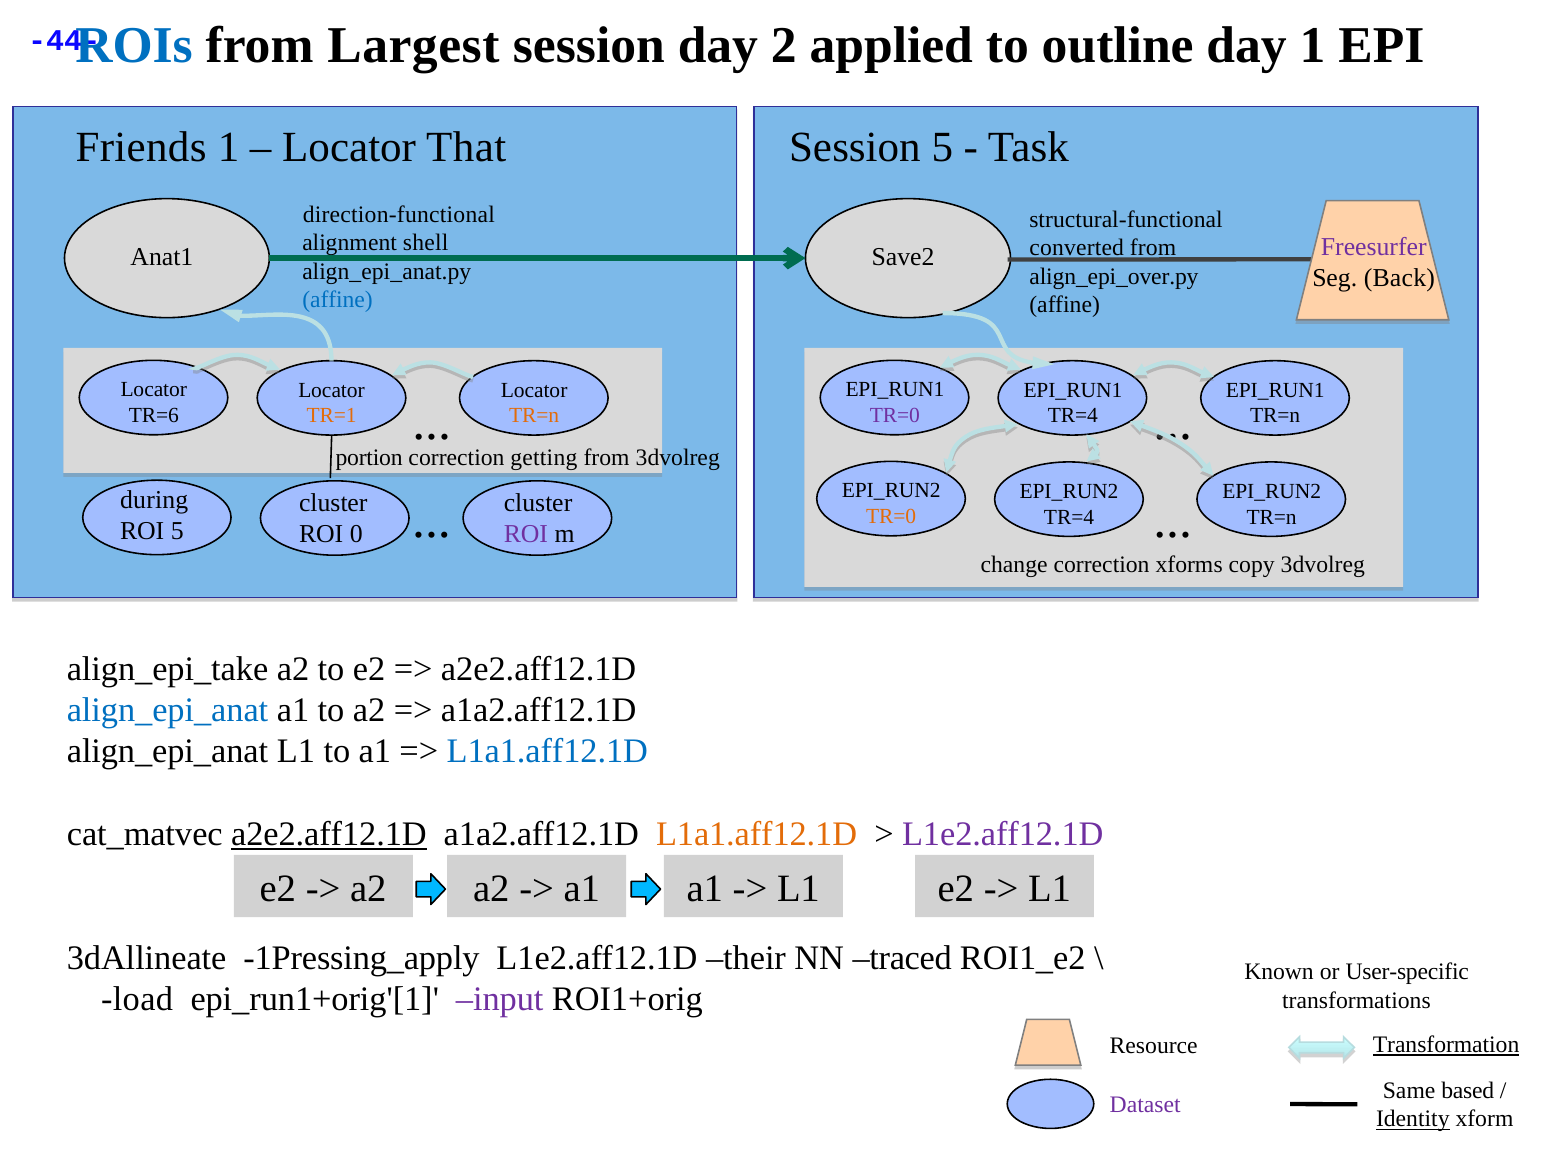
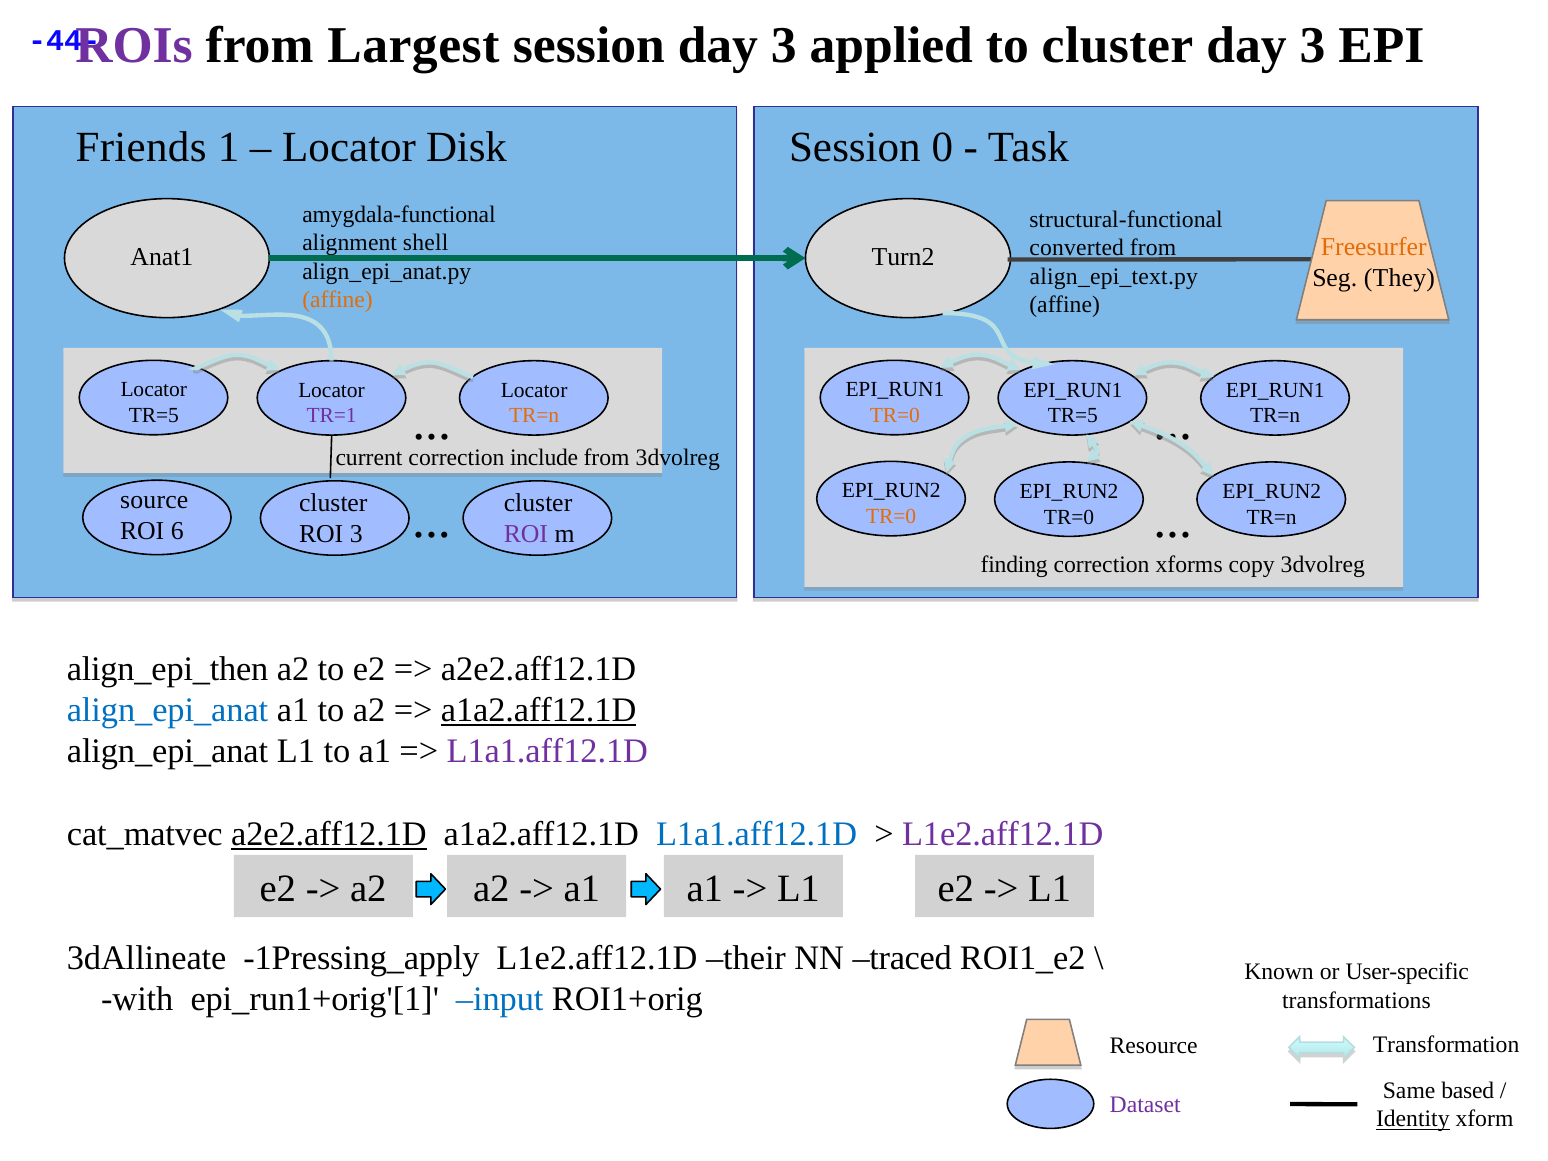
ROIs colour: blue -> purple (134, 46)
session day 2: 2 -> 3 (784, 46)
to outline: outline -> cluster (1117, 46)
1: 1 -> 3 (1313, 46)
That: That -> Disk (466, 148)
Session 5: 5 -> 0 (942, 148)
direction-functional: direction-functional -> amygdala-functional (399, 215)
Freesurfer colour: purple -> orange (1374, 247)
Save2: Save2 -> Turn2 (903, 257)
align_epi_over.py: align_epi_over.py -> align_epi_text.py (1114, 277)
Back: Back -> They (1399, 278)
affine colour: blue -> orange (338, 300)
TR=6: TR=6 -> TR=5 (154, 416)
TR=0 colour: purple -> orange (895, 416)
TR=1 colour: orange -> purple (332, 416)
TR=4: TR=4 -> TR=5 (1073, 416)
portion: portion -> current (369, 458)
getting: getting -> include (544, 458)
during: during -> source (154, 500)
TR=4: TR=4 -> TR=0 (1069, 517)
ROI 5: 5 -> 6 (177, 531)
ROI 0: 0 -> 3 (356, 534)
change: change -> finding (1014, 564)
align_epi_take: align_epi_take -> align_epi_then (168, 669)
a1a2.aff12.1D underline: none -> present (539, 710)
L1a1.aff12.1D colour: blue -> purple (547, 752)
L1a1.aff12.1D colour: orange -> blue (757, 834)
load: load -> with (137, 999)
input colour: purple -> blue (500, 999)
Transformation underline: present -> none (1446, 1045)
